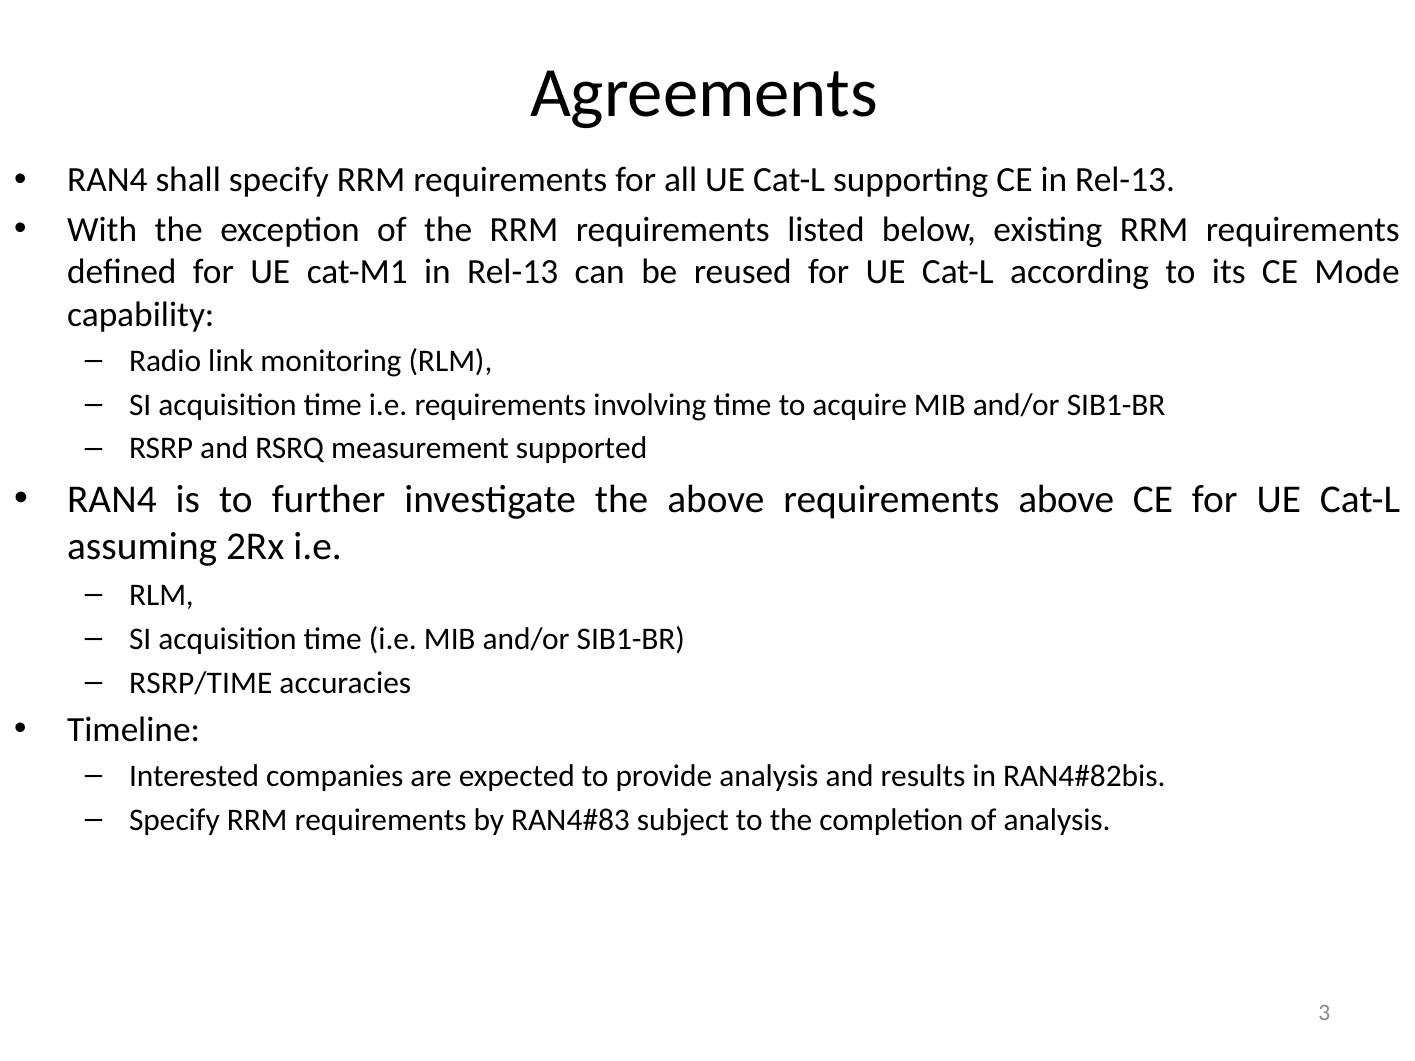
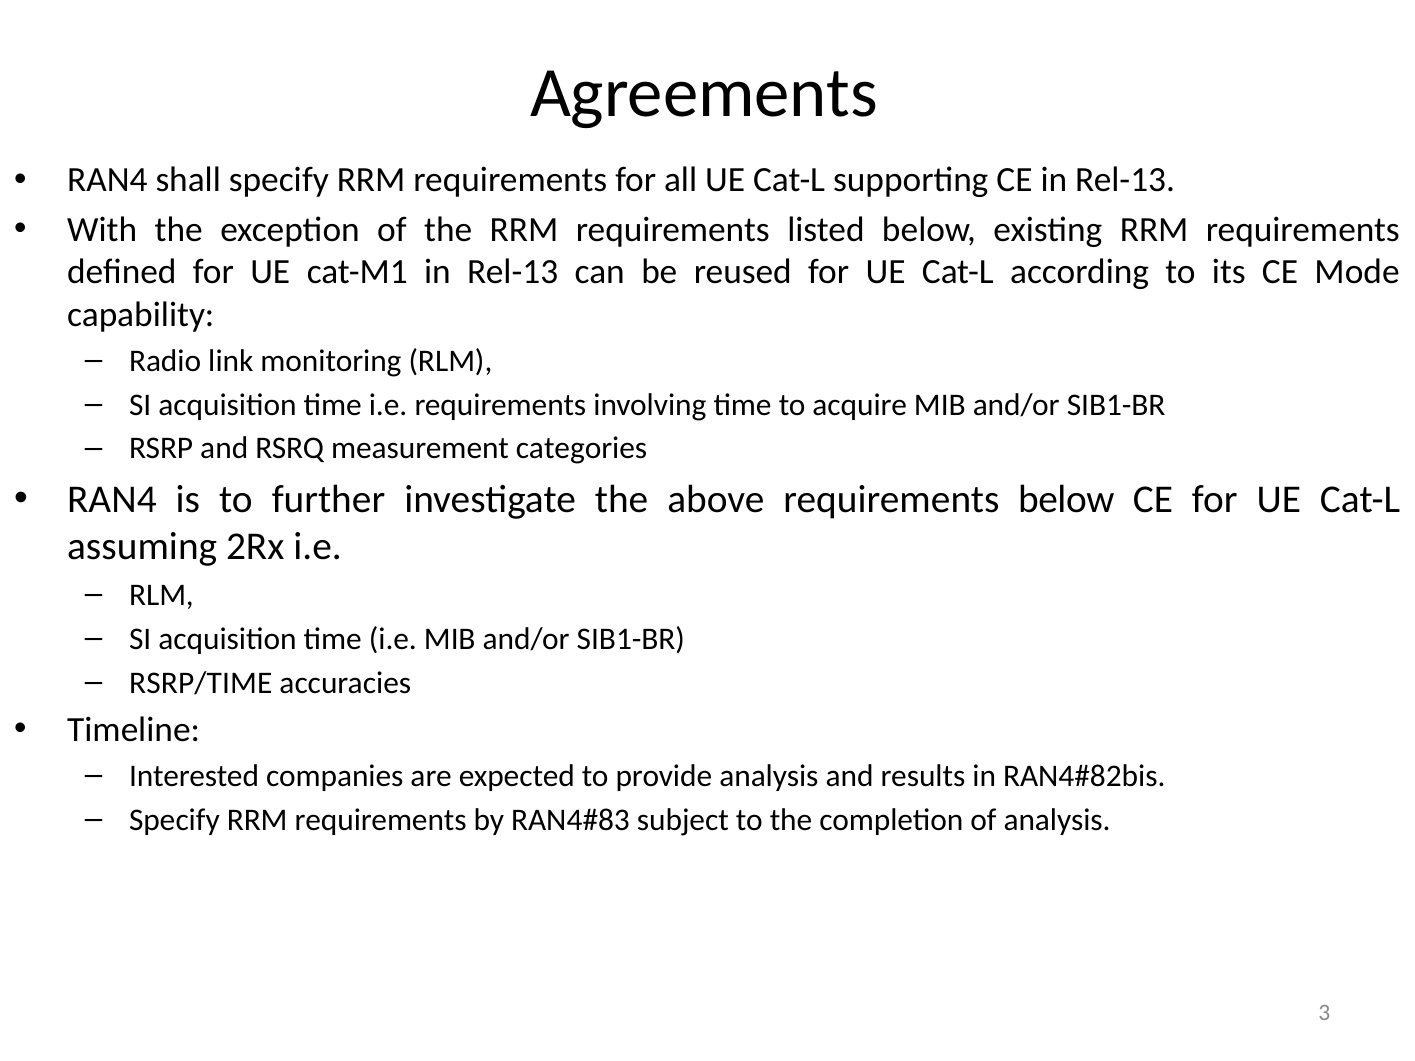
supported: supported -> categories (582, 449)
requirements above: above -> below (1066, 500)
